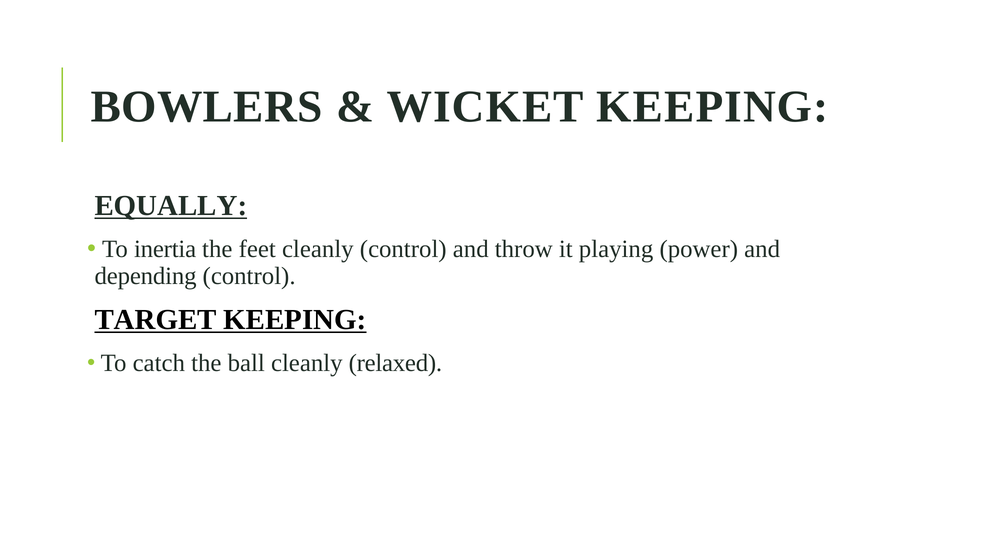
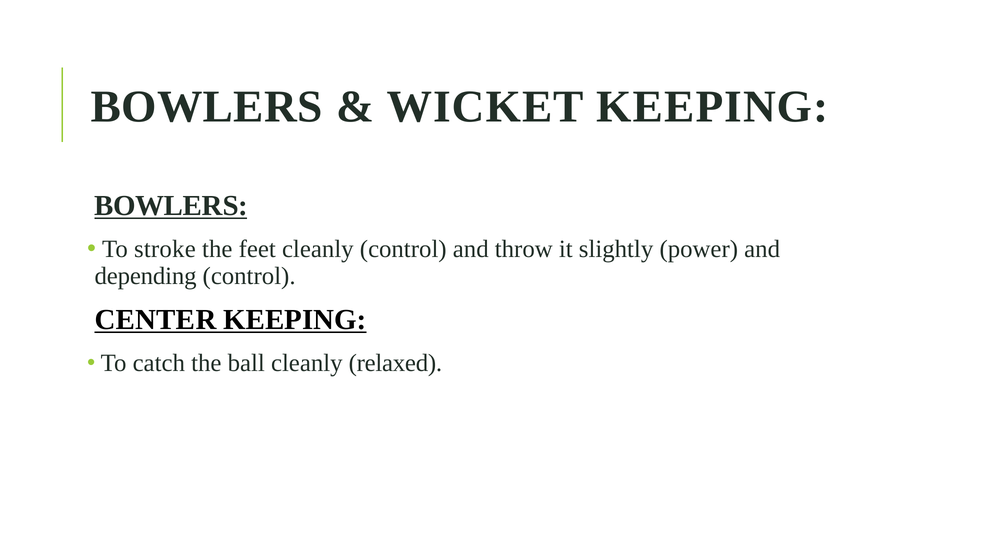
EQUALLY: EQUALLY -> BOWLERS (171, 205)
inertia: inertia -> stroke (165, 249)
playing: playing -> slightly (616, 249)
TARGET: TARGET -> CENTER (156, 319)
